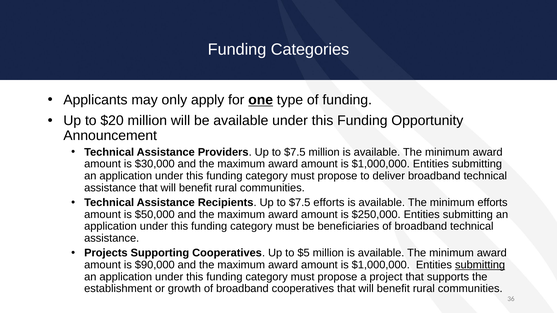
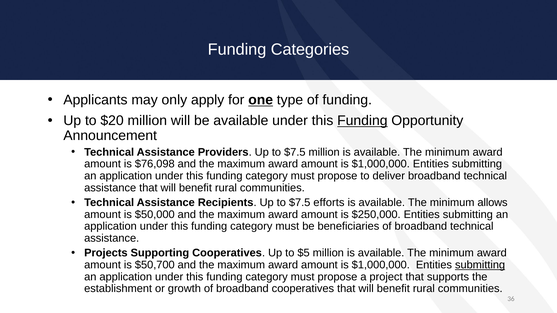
Funding underline: none -> present (362, 121)
$30,000: $30,000 -> $76,098 (155, 164)
minimum efforts: efforts -> allows (493, 203)
$90,000: $90,000 -> $50,700 (155, 265)
